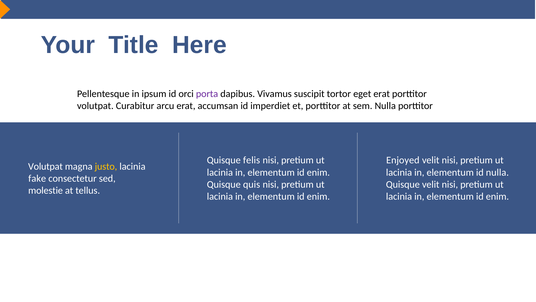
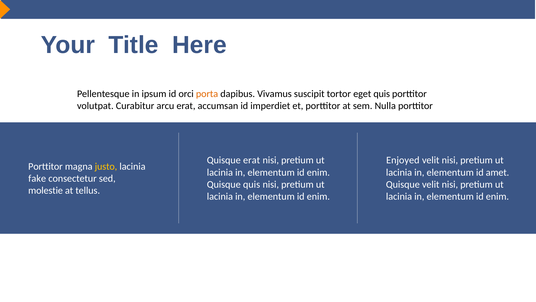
porta colour: purple -> orange (207, 94)
eget erat: erat -> quis (382, 94)
Quisque felis: felis -> erat (252, 160)
Volutpat: Volutpat -> Porttitor (45, 166)
id nulla: nulla -> amet (497, 172)
